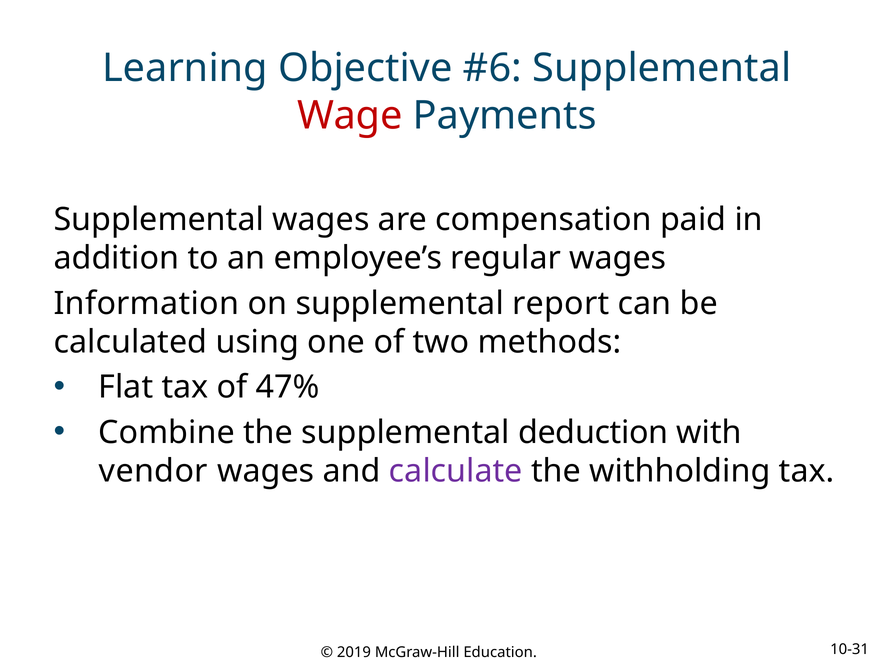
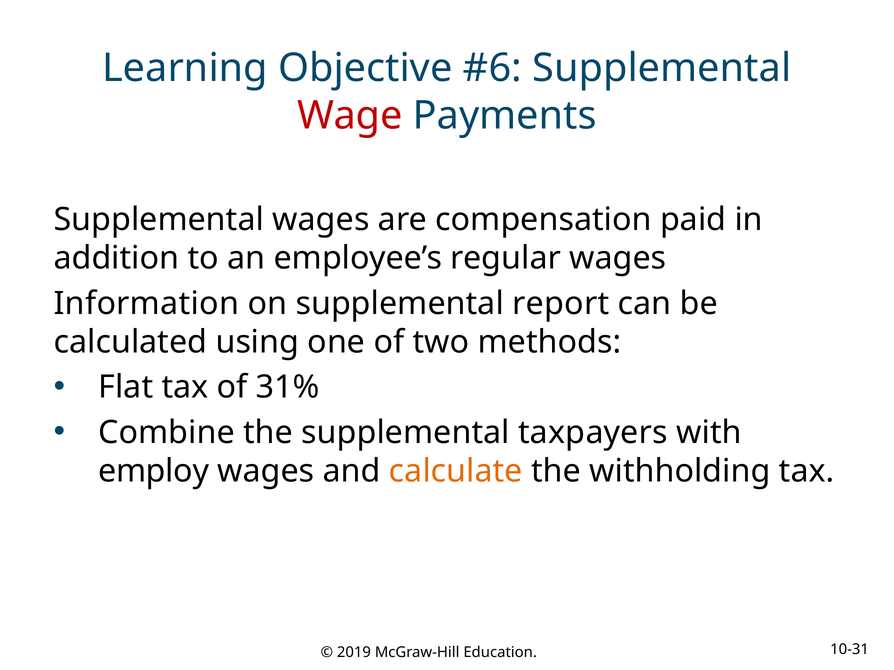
47%: 47% -> 31% (288, 388)
deduction: deduction -> taxpayers (593, 433)
vendor: vendor -> employ (154, 471)
calculate colour: purple -> orange (456, 471)
